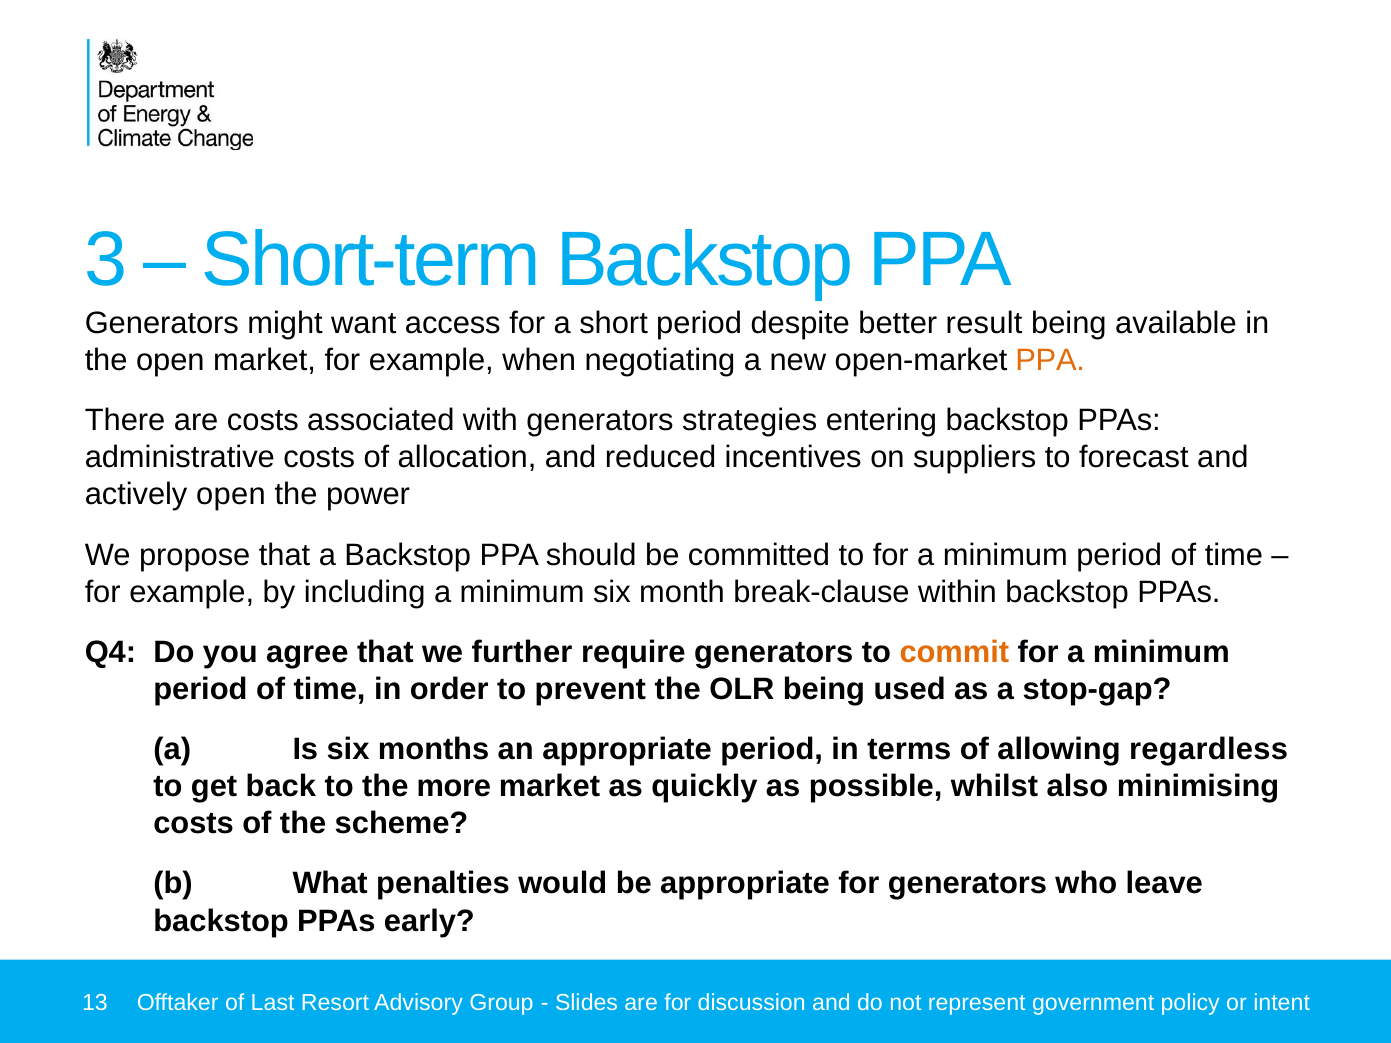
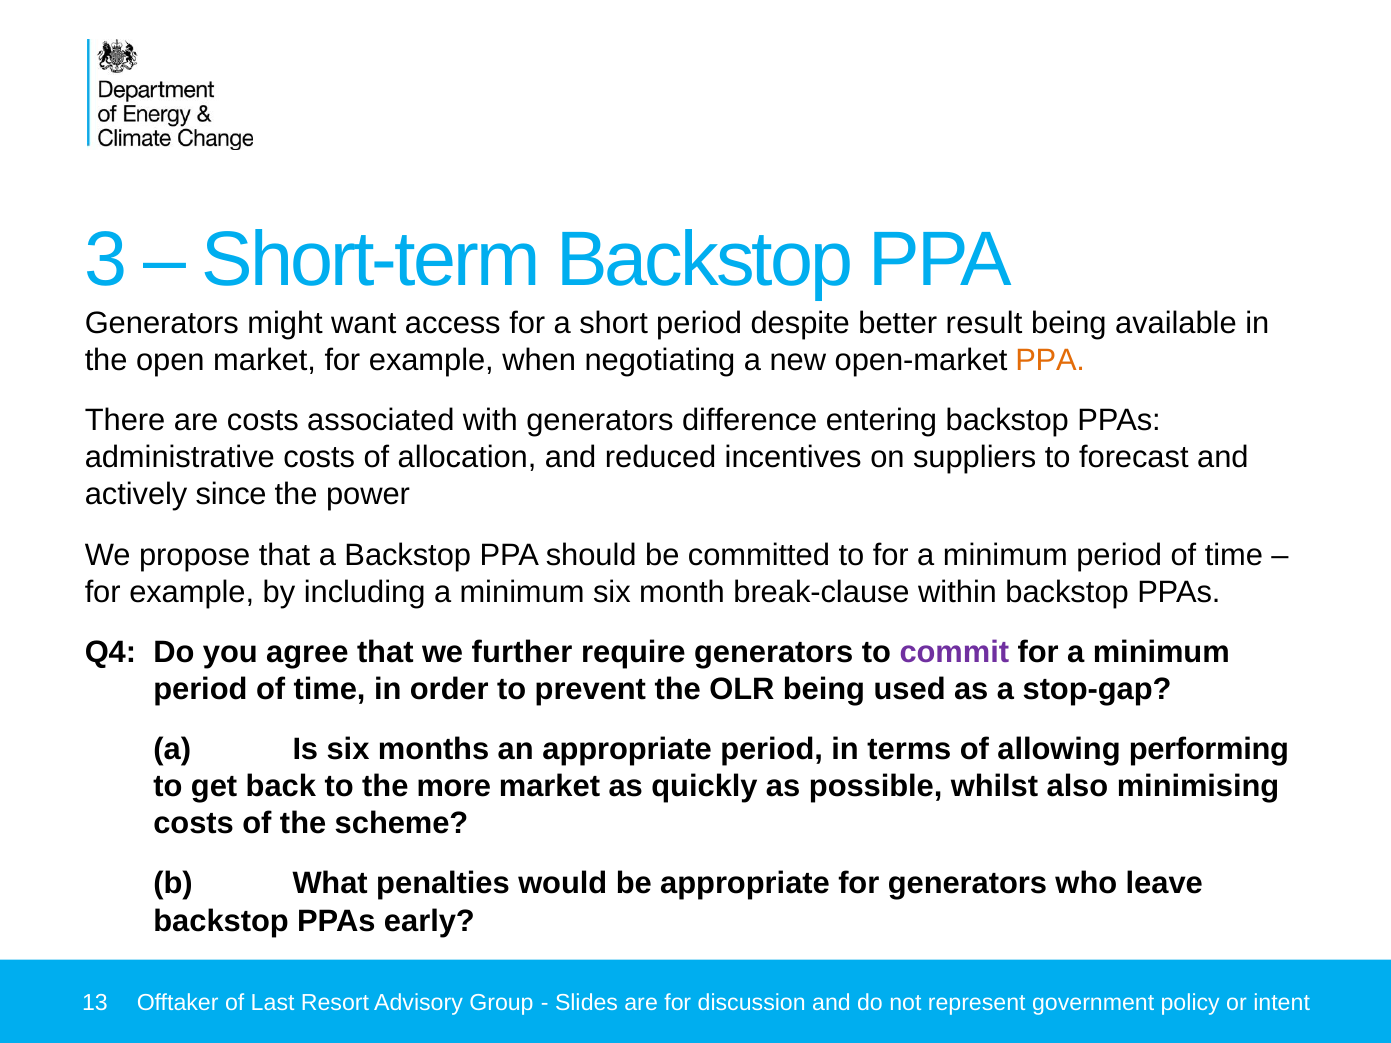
strategies: strategies -> difference (750, 421)
actively open: open -> since (231, 495)
commit colour: orange -> purple (954, 652)
regardless: regardless -> performing (1209, 750)
